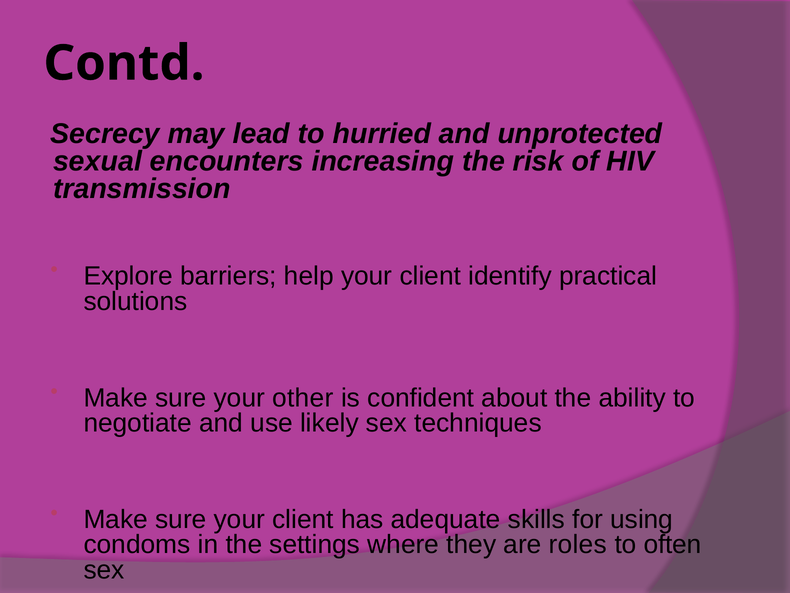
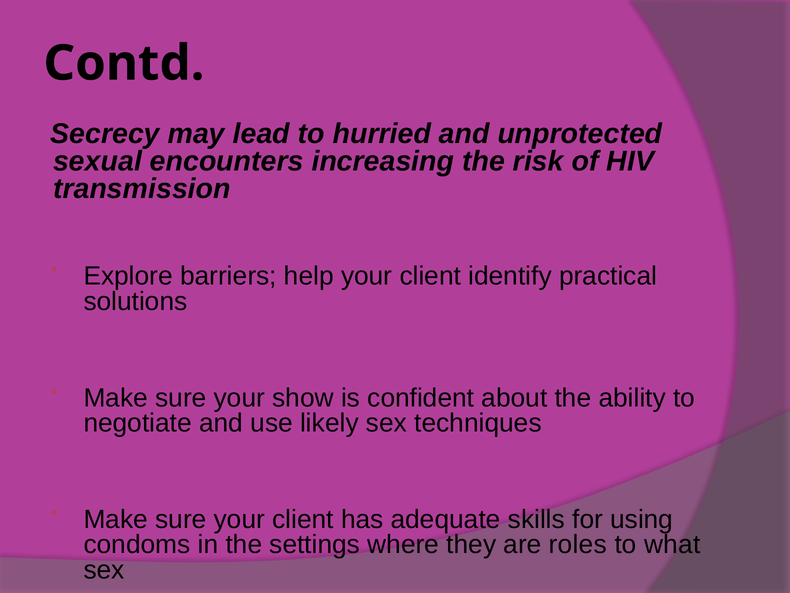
other: other -> show (303, 398)
often: often -> what (672, 544)
